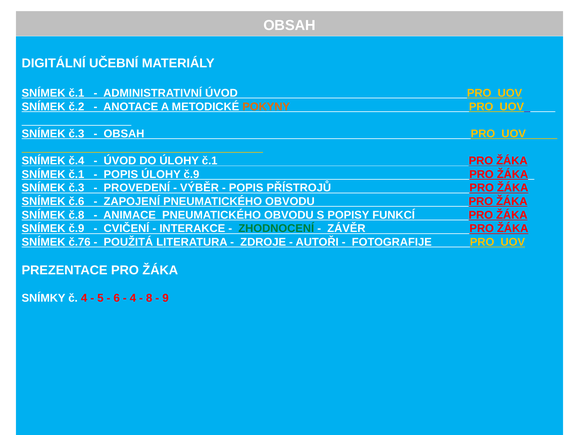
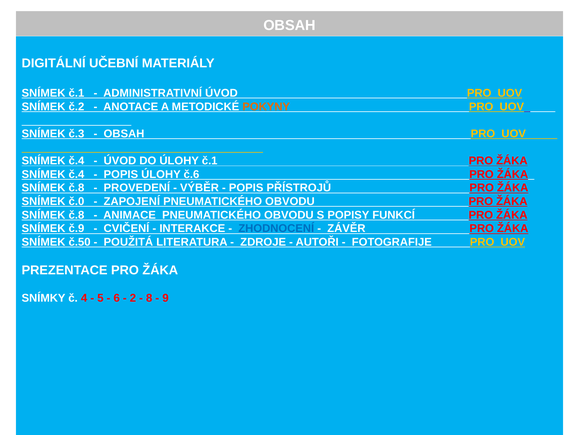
č.1: č.1 -> č.4 (76, 174)
ÚLOHY č.9: č.9 -> č.6 (191, 174)
č.3: č.3 -> č.8 (76, 188)
č.6: č.6 -> č.0 (76, 201)
ZHODNOCENÍ colour: green -> blue (276, 228)
č.76: č.76 -> č.50 (80, 242)
4: 4 -> 2 (133, 298)
